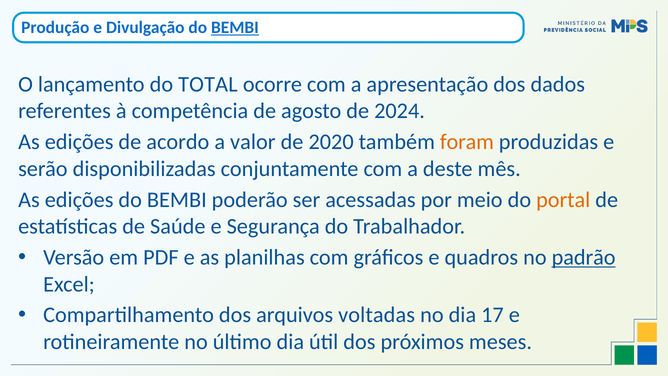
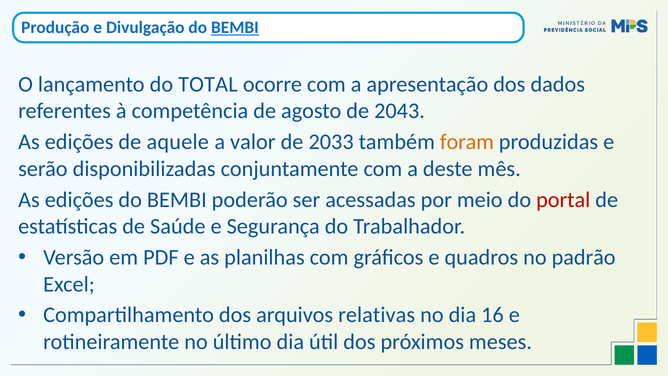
2024: 2024 -> 2043 (400, 111)
acordo: acordo -> aquele (178, 142)
2020: 2020 -> 2033 (331, 142)
portal colour: orange -> red (563, 200)
padrão underline: present -> none (584, 257)
voltadas: voltadas -> relativas (377, 315)
17: 17 -> 16 (492, 315)
